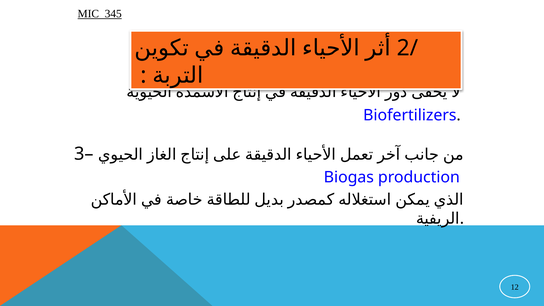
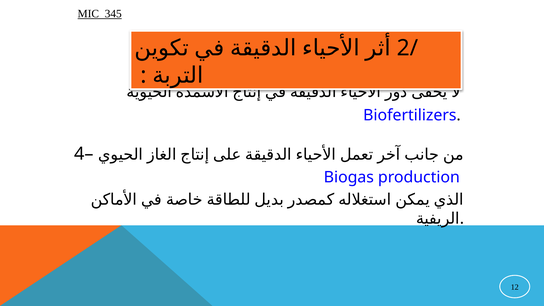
3–: 3– -> 4– (84, 154)
